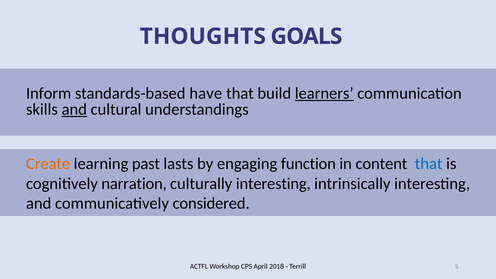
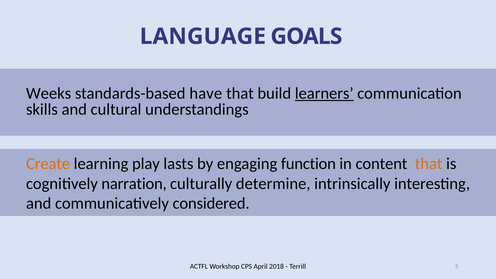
THOUGHTS: THOUGHTS -> LANGUAGE (203, 36)
Inform: Inform -> Weeks (49, 93)
and underline: present -> none (74, 109)
past: past -> play (146, 164)
that colour: blue -> orange (429, 164)
culturally interesting: interesting -> determine (273, 184)
